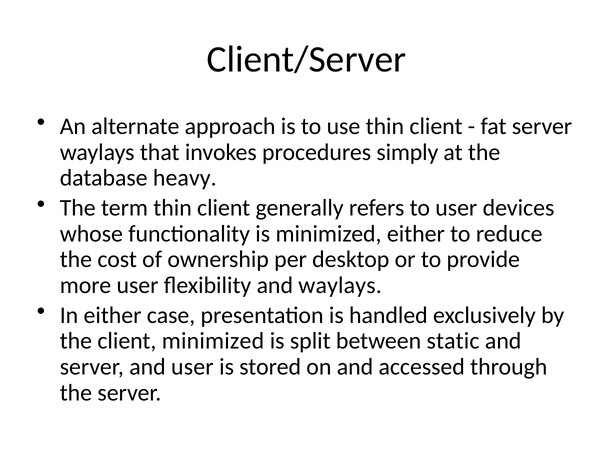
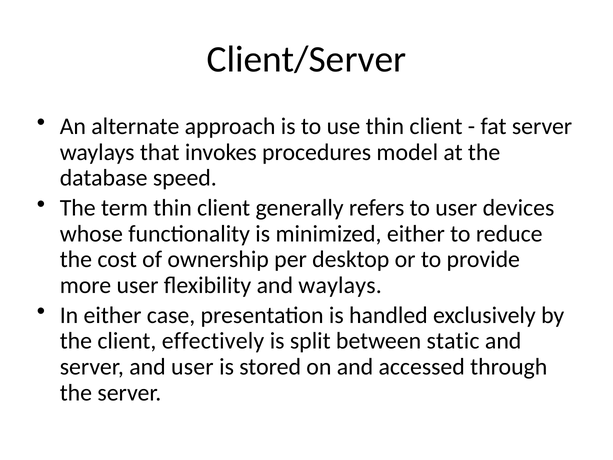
simply: simply -> model (407, 152)
heavy: heavy -> speed (185, 178)
client minimized: minimized -> effectively (213, 341)
